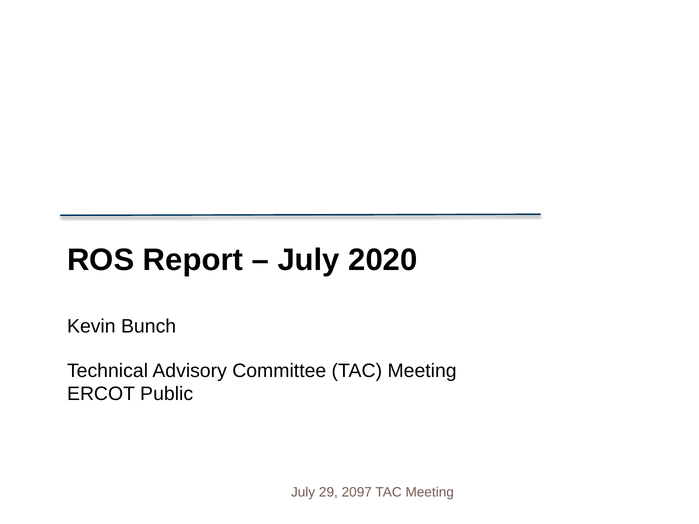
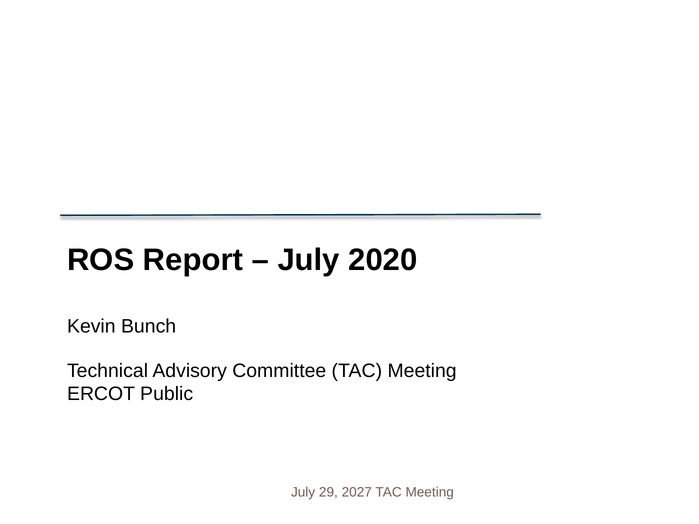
2097: 2097 -> 2027 (357, 493)
